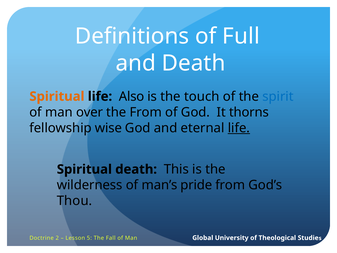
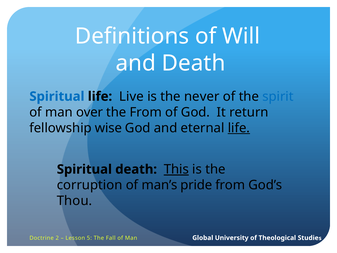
Full: Full -> Will (241, 36)
Spiritual colour: orange -> blue (57, 96)
Also: Also -> Live (131, 96)
touch: touch -> never (202, 96)
thorns: thorns -> return (249, 112)
This underline: none -> present (176, 169)
wilderness: wilderness -> corruption (90, 185)
